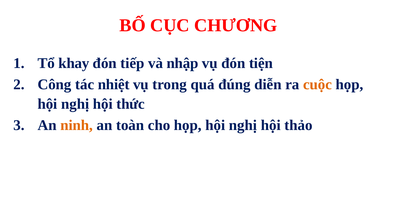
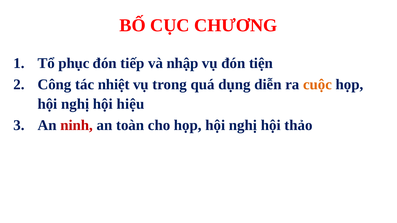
khay: khay -> phục (74, 63)
đúng: đúng -> dụng (234, 84)
thức: thức -> hiệu (130, 104)
ninh colour: orange -> red (77, 125)
